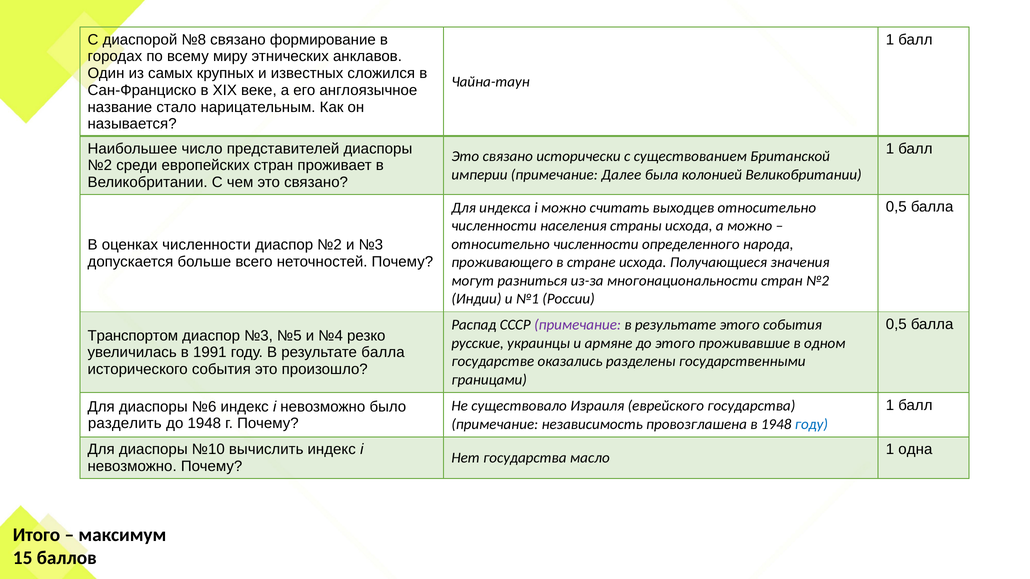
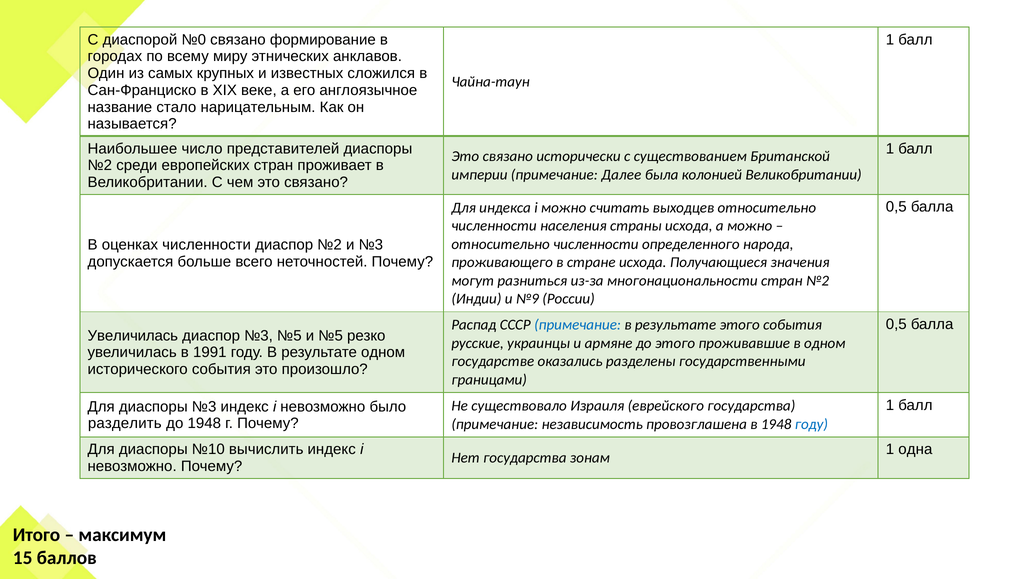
№8: №8 -> №0 (194, 40)
№1: №1 -> №9 (527, 299)
примечание colour: purple -> blue (578, 325)
Транспортом: Транспортом -> Увеличилась (133, 336)
и №4: №4 -> №5 (331, 336)
результате балла: балла -> одном (383, 353)
диаспоры №6: №6 -> №3 (204, 407)
масло: масло -> зонам (590, 458)
